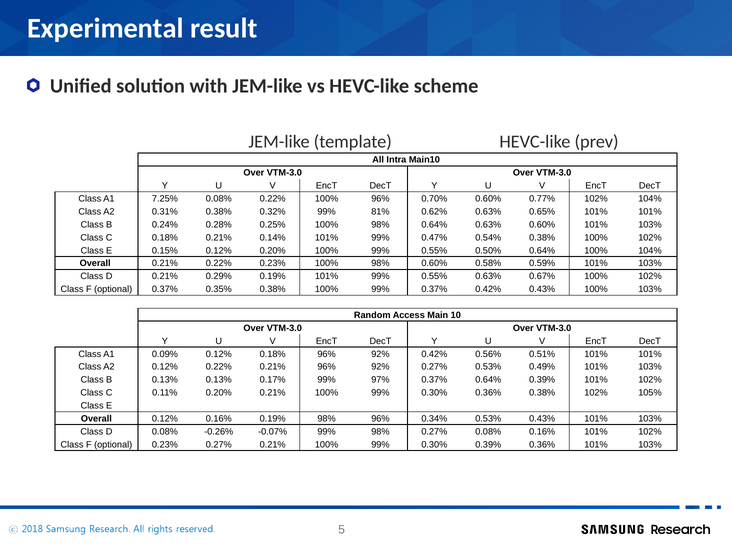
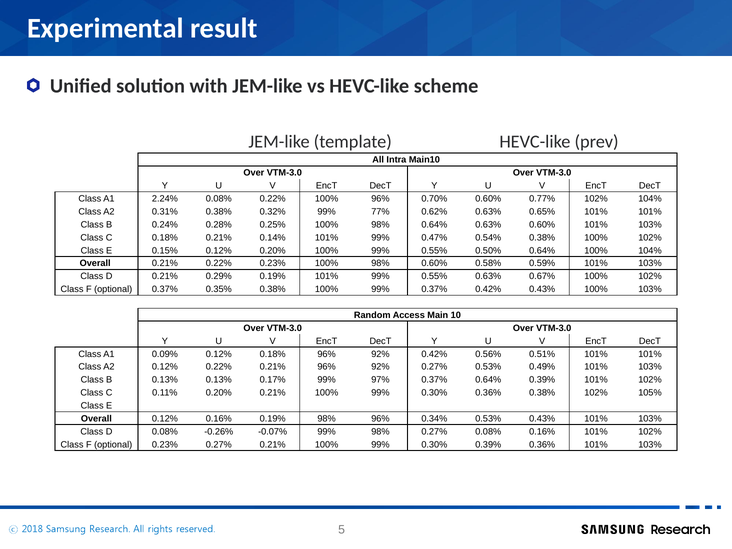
7.25%: 7.25% -> 2.24% (165, 199)
81%: 81% -> 77% (380, 212)
